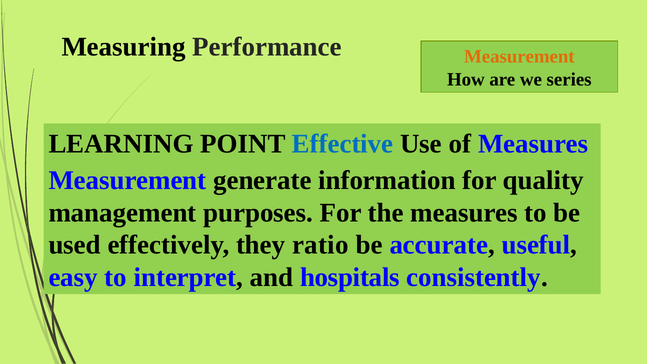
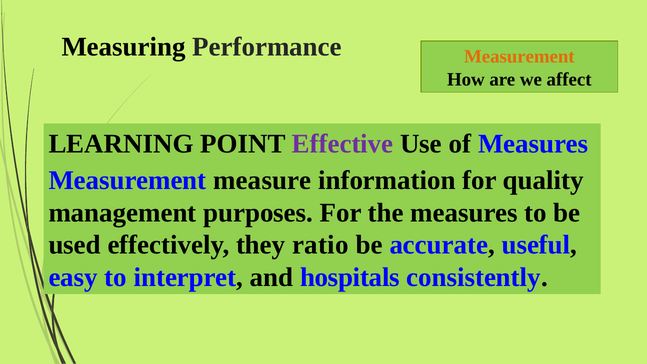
series: series -> affect (569, 79)
Effective colour: blue -> purple (343, 144)
generate: generate -> measure (262, 180)
